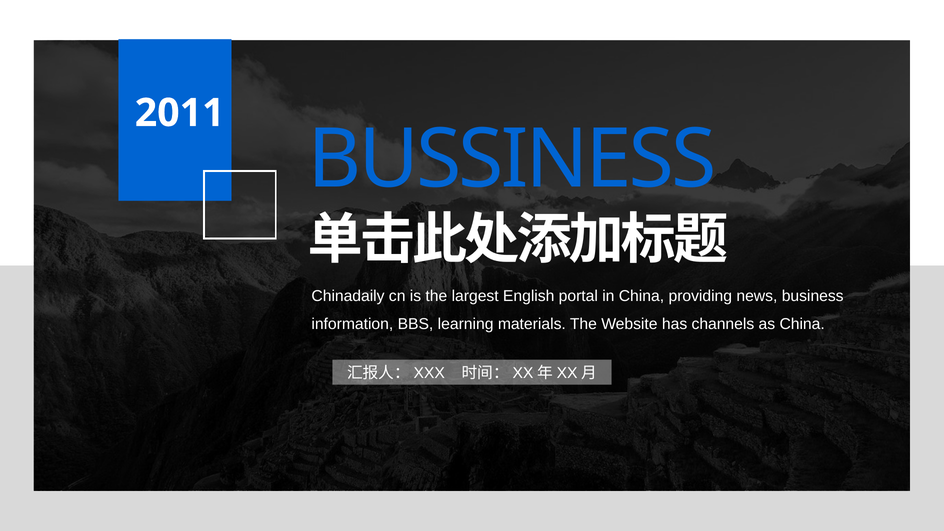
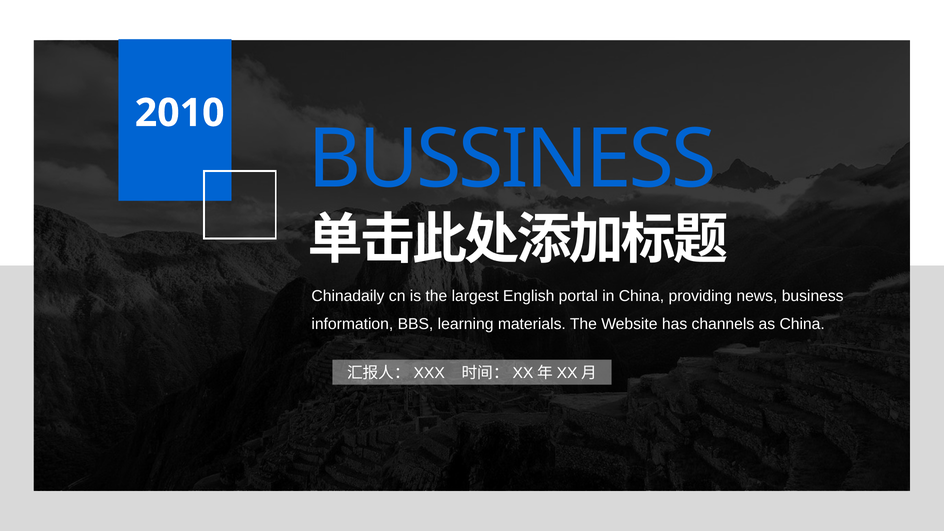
2011: 2011 -> 2010 (180, 113)
